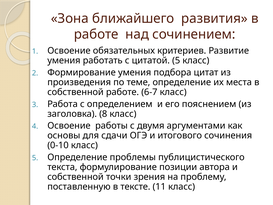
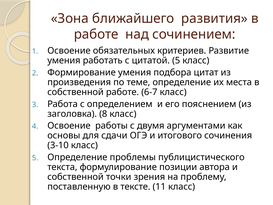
0-10: 0-10 -> 3-10 (58, 145)
